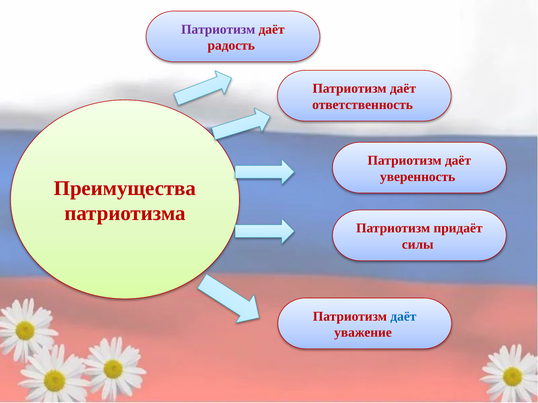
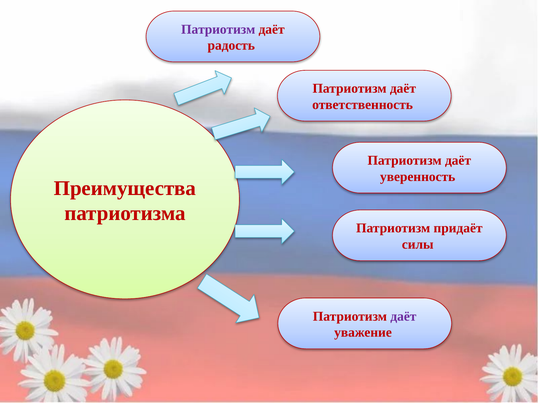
даёт colour: blue -> purple (403, 317)
